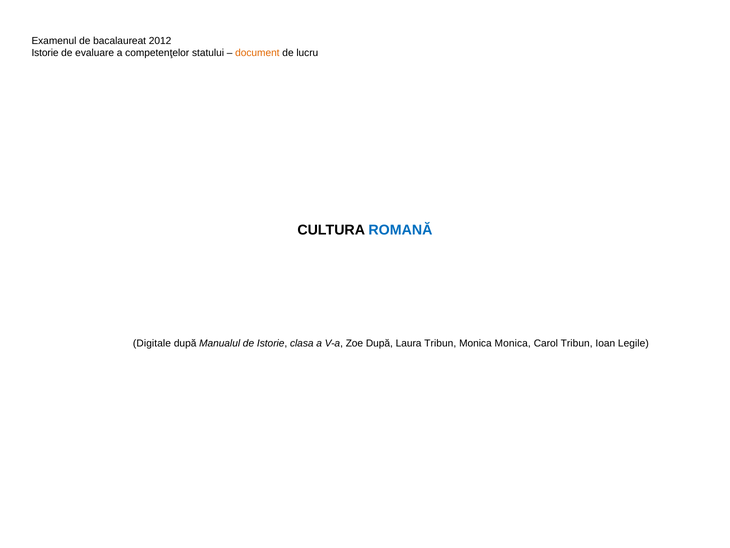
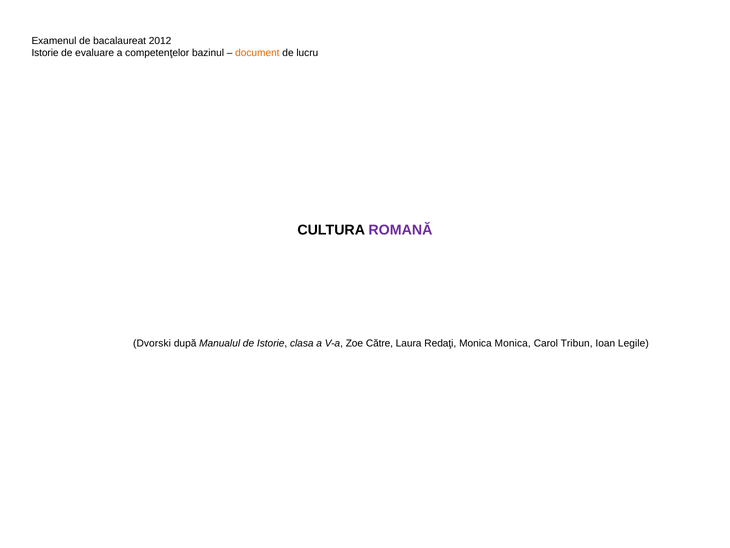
statului: statului -> bazinul (208, 53)
ROMANĂ colour: blue -> purple (400, 230)
Digitale: Digitale -> Dvorski (152, 343)
Zoe După: După -> Către (379, 343)
Laura Tribun: Tribun -> Redaţi (440, 343)
